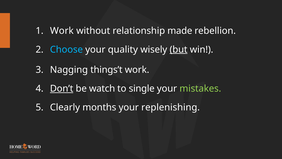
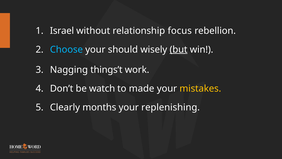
Work: Work -> Israel (62, 31)
made: made -> focus (180, 31)
quality: quality -> should (123, 49)
Don’t underline: present -> none (62, 88)
single: single -> made (142, 88)
mistakes colour: light green -> yellow (200, 88)
